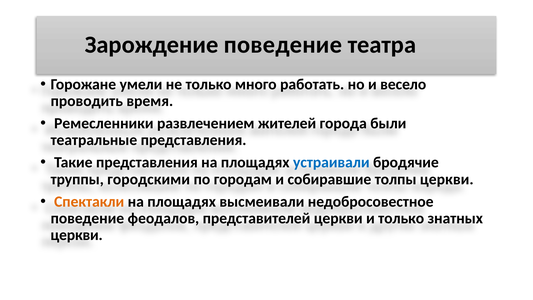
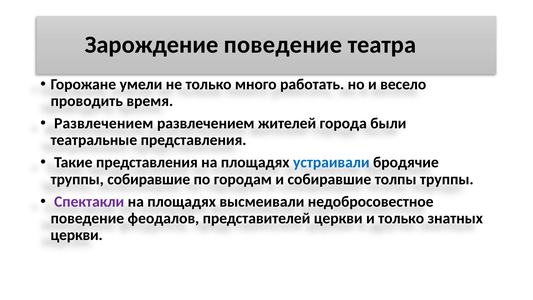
Ремесленники: Ремесленники -> Развлечением (104, 123)
труппы городскими: городскими -> собиравшие (149, 179)
толпы церкви: церкви -> труппы (447, 179)
Спектакли colour: orange -> purple (89, 201)
